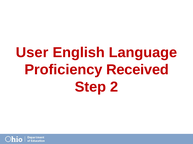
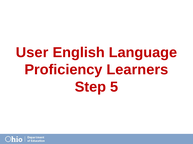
Received: Received -> Learners (137, 70)
2: 2 -> 5 (114, 87)
